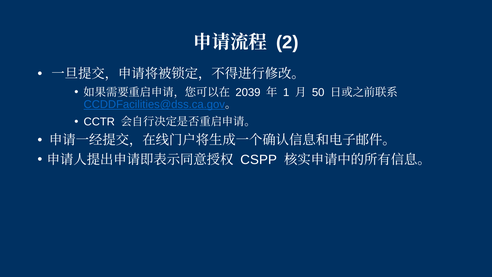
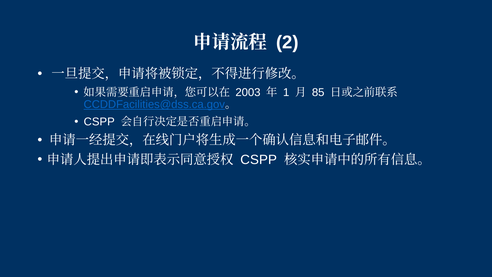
2039: 2039 -> 2003 (248, 92)
50: 50 -> 85 (318, 92)
CCTR: CCTR -> CSPP (99, 122)
